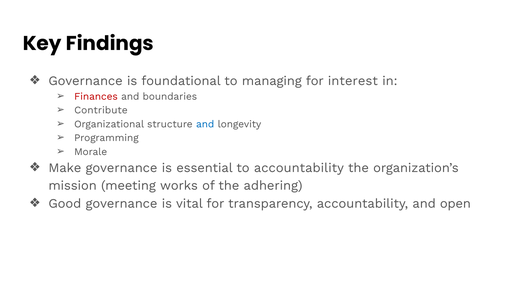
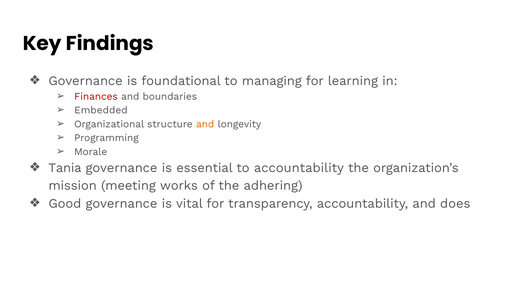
interest: interest -> learning (353, 81)
Contribute: Contribute -> Embedded (101, 110)
and colour: blue -> orange (205, 124)
Make: Make -> Tania (65, 168)
open: open -> does (455, 203)
